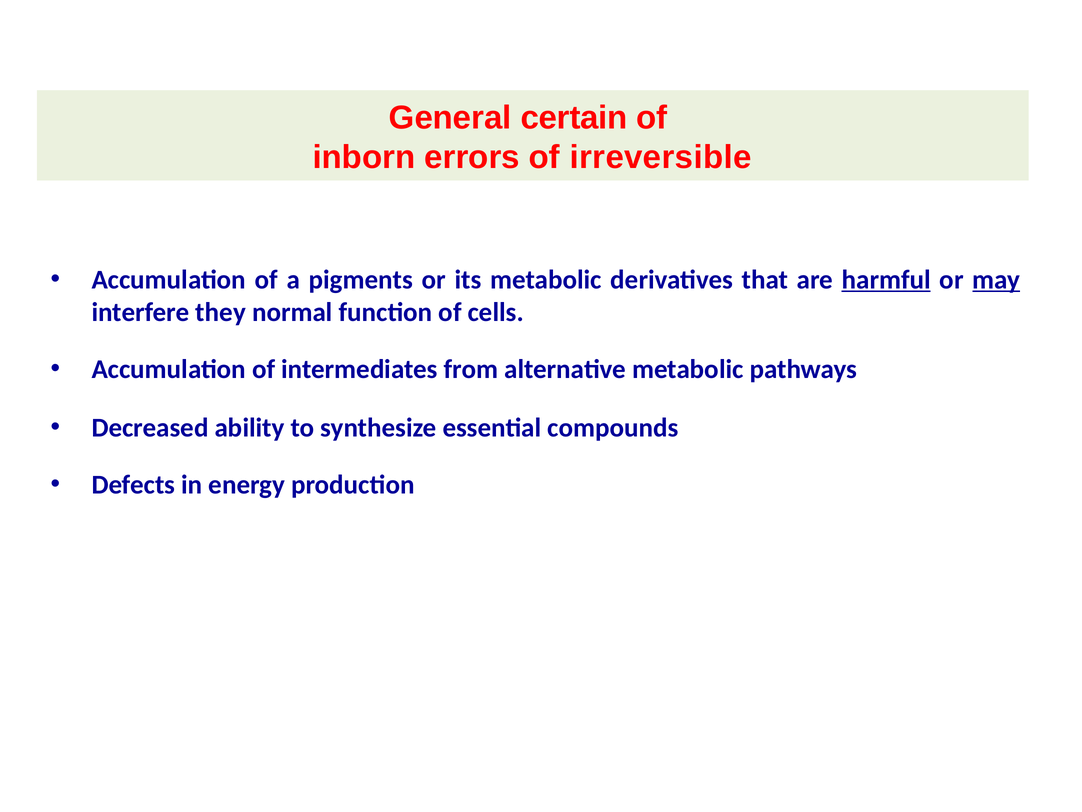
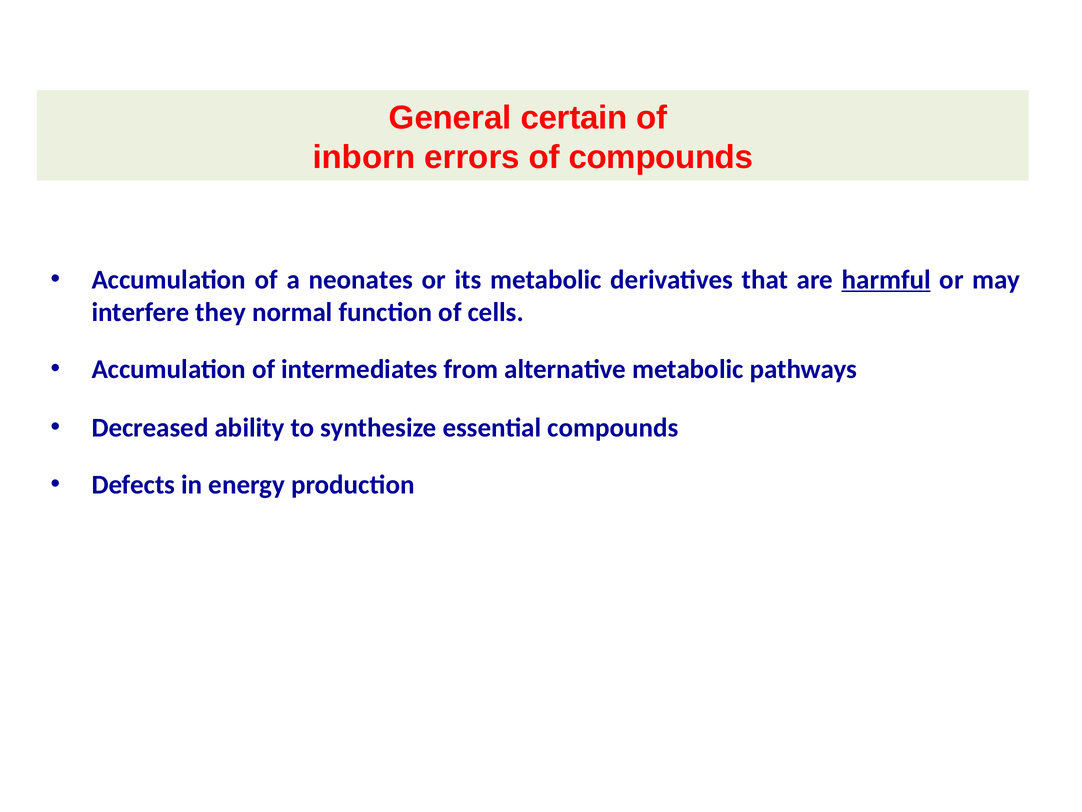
of irreversible: irreversible -> compounds (661, 157)
pigments: pigments -> neonates (361, 280)
may underline: present -> none (996, 280)
